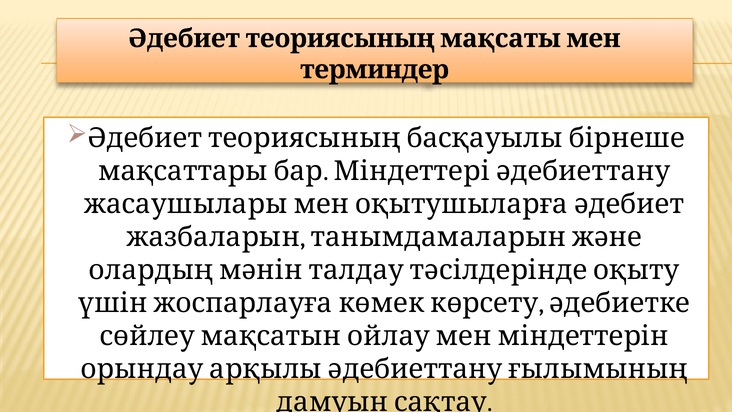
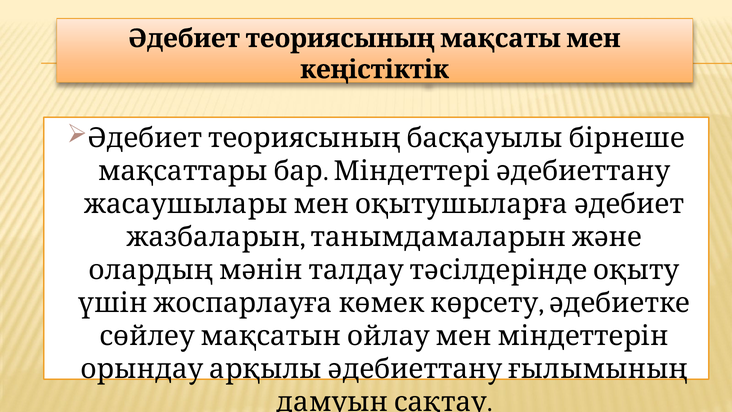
терминдер: терминдер -> кеңістіктік (375, 70)
